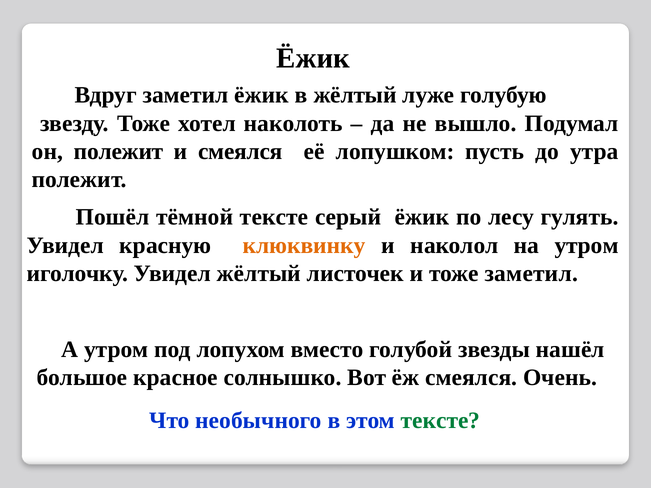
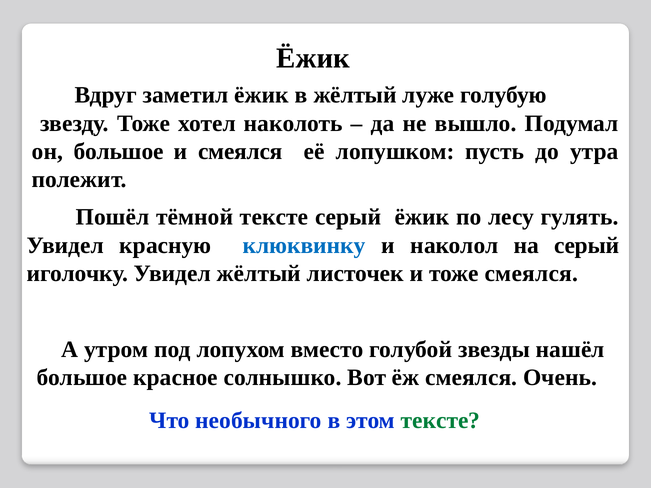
он полежит: полежит -> большое (119, 152)
клюквинку colour: orange -> blue (304, 245)
на утром: утром -> серый (587, 245)
тоже заметил: заметил -> смеялся (531, 274)
